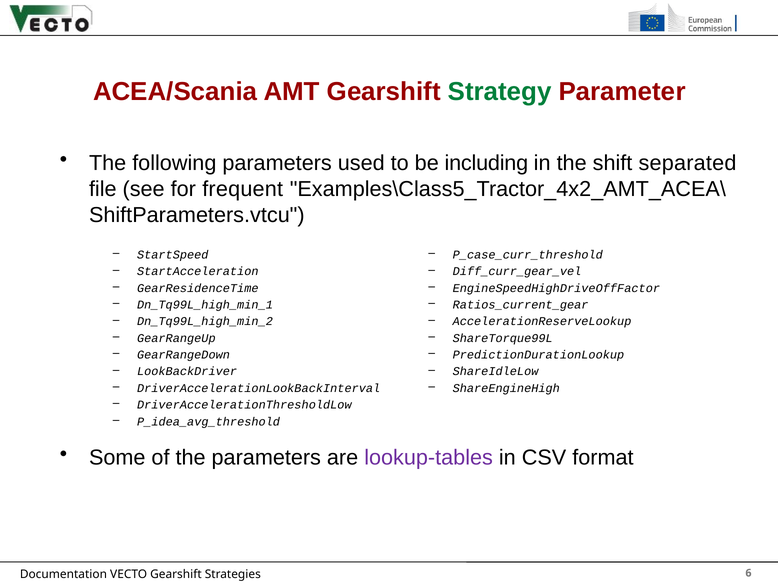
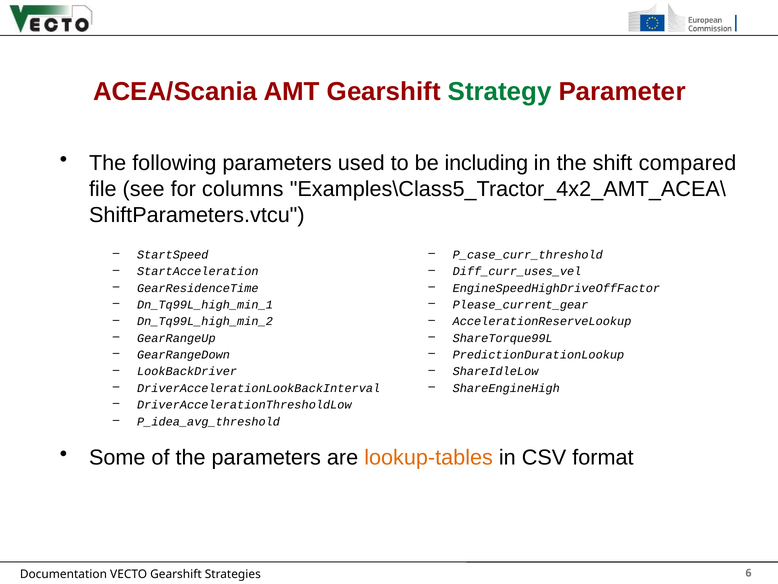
separated: separated -> compared (688, 163)
frequent: frequent -> columns (243, 189)
Diff_curr_gear_vel: Diff_curr_gear_vel -> Diff_curr_uses_vel (517, 271)
Ratios_current_gear: Ratios_current_gear -> Please_current_gear (521, 305)
lookup-tables colour: purple -> orange (429, 457)
